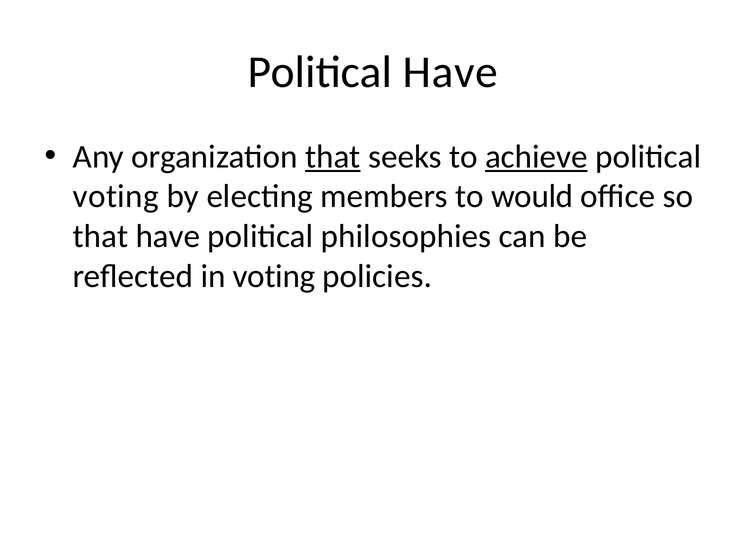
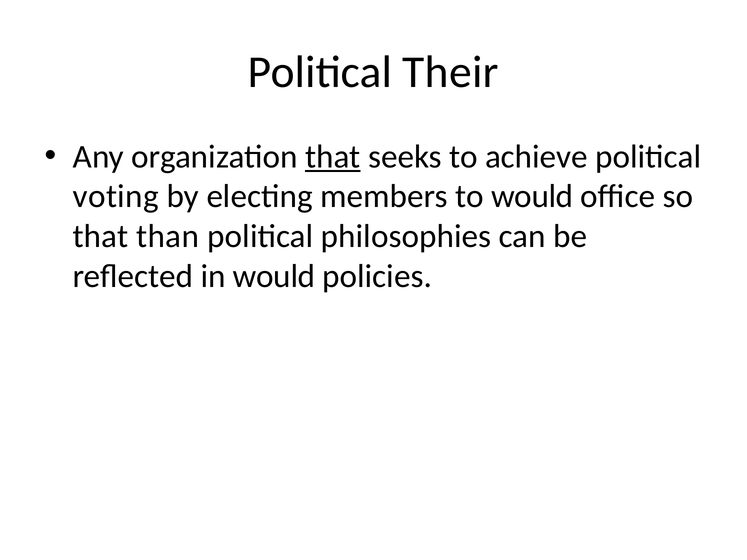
Political Have: Have -> Their (451, 72)
achieve underline: present -> none (536, 157)
that have: have -> than (168, 236)
in voting: voting -> would (274, 276)
